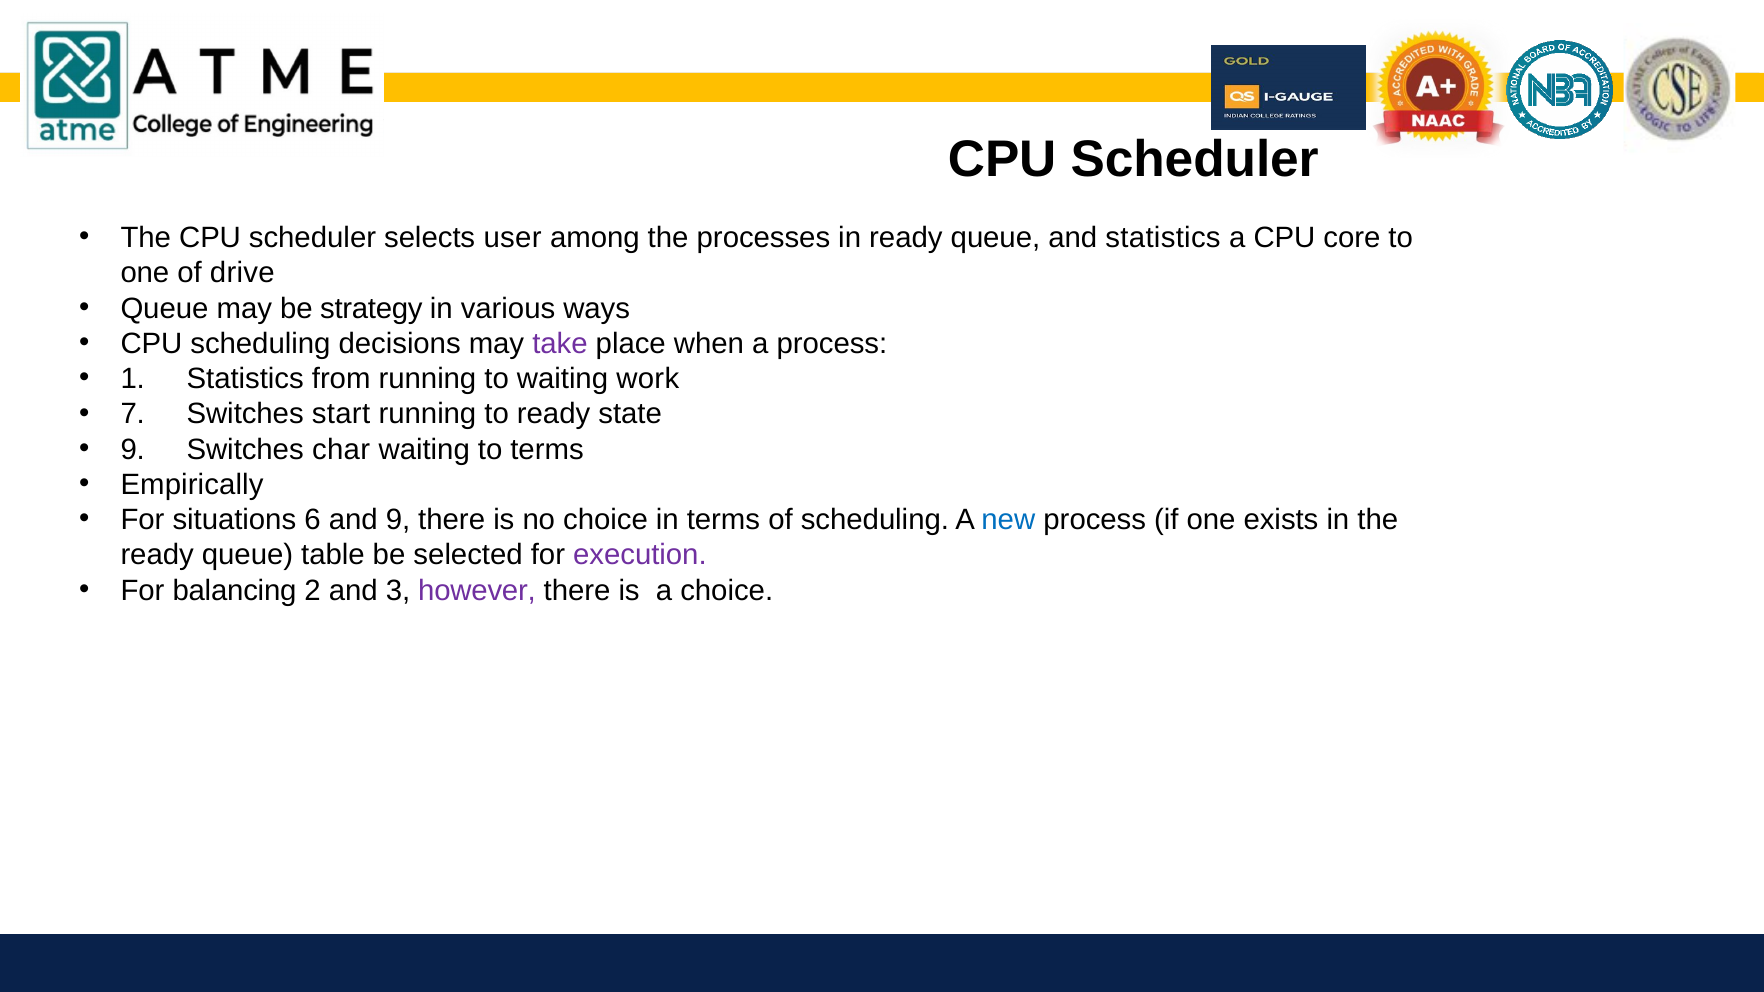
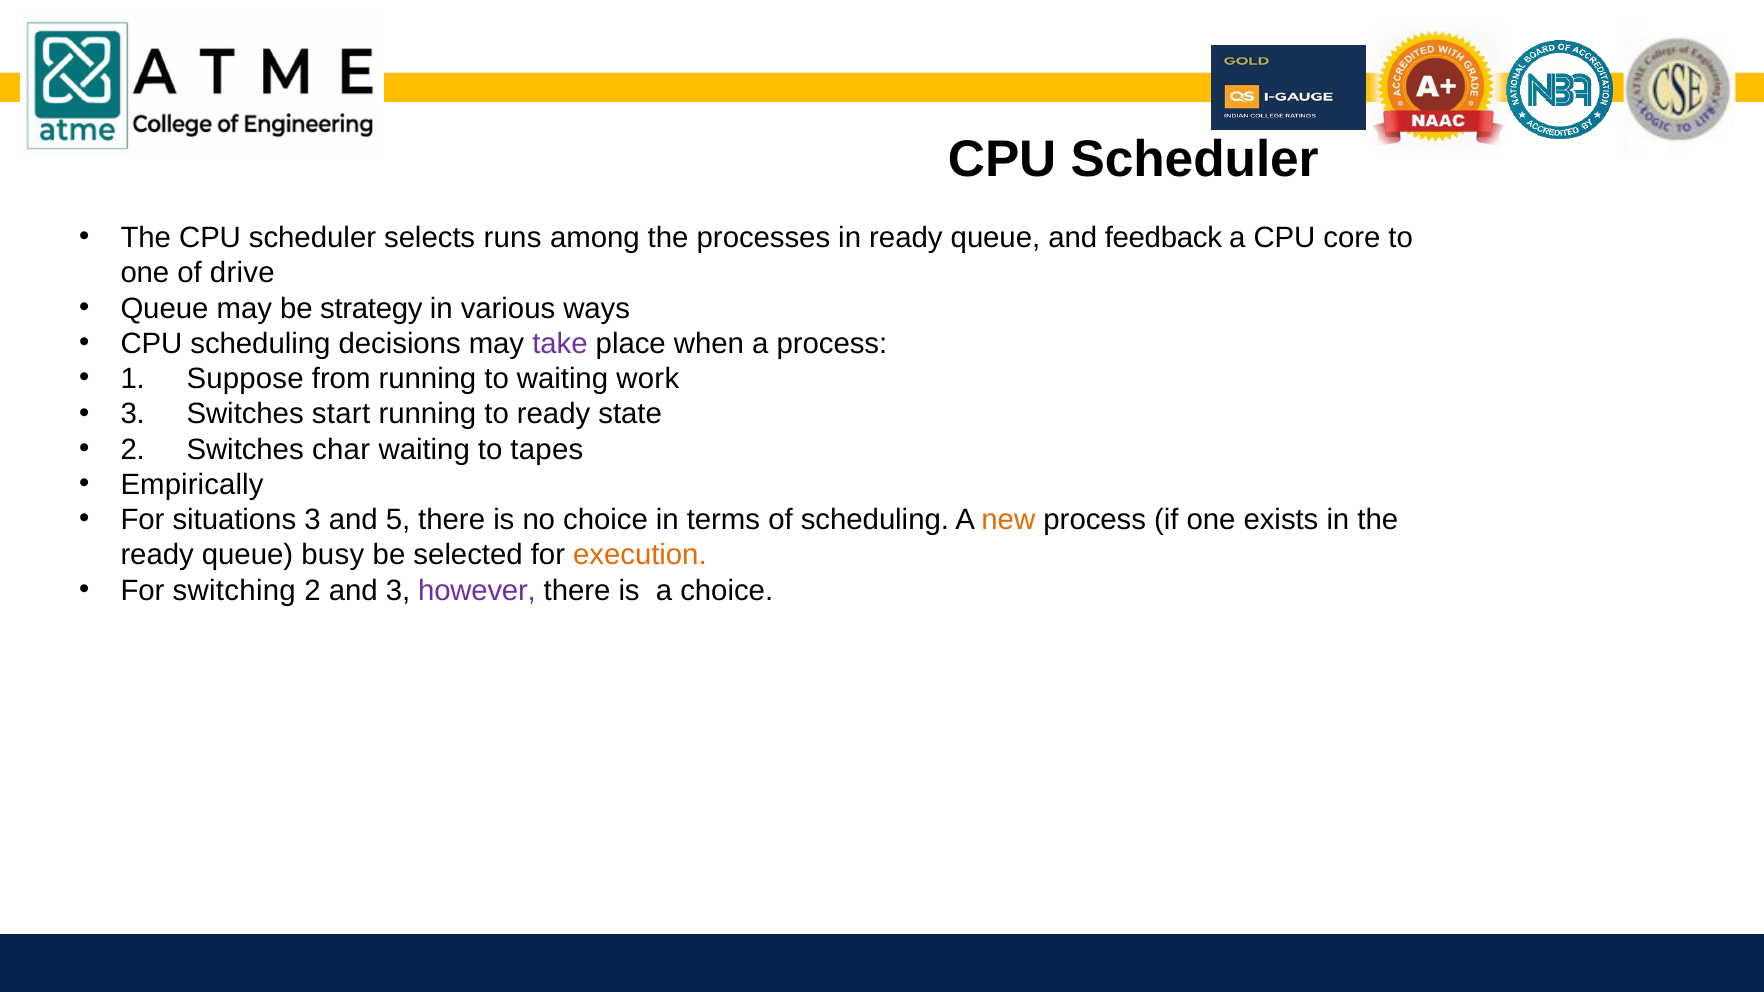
user: user -> runs (513, 238)
and statistics: statistics -> feedback (1163, 238)
1 Statistics: Statistics -> Suppose (245, 379)
7: 7 -> 3 (133, 414)
9: 9 -> 2 (133, 449)
to terms: terms -> tapes (547, 449)
situations 6: 6 -> 3 (313, 520)
and 9: 9 -> 5 (398, 520)
new colour: blue -> orange (1008, 520)
table: table -> busy (333, 555)
execution colour: purple -> orange (640, 555)
balancing: balancing -> switching (234, 590)
